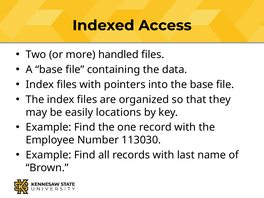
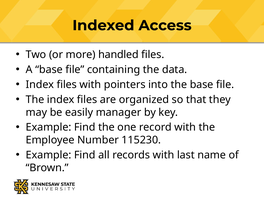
locations: locations -> manager (119, 112)
113030: 113030 -> 115230 (141, 140)
